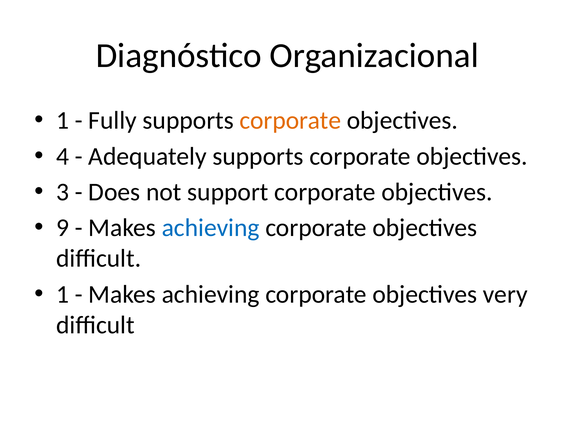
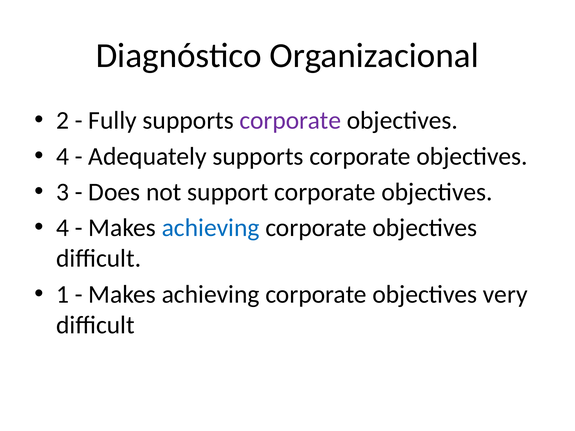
1: 1 -> 2 (63, 121)
corporate colour: orange -> purple (290, 121)
9: 9 -> 4 (63, 228)
